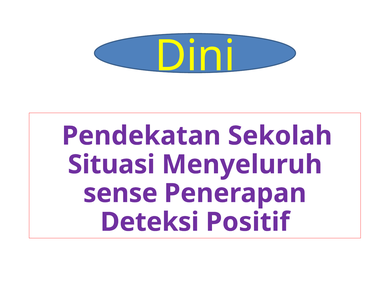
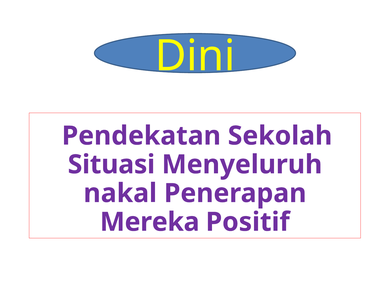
sense: sense -> nakal (120, 193)
Deteksi: Deteksi -> Mereka (150, 222)
